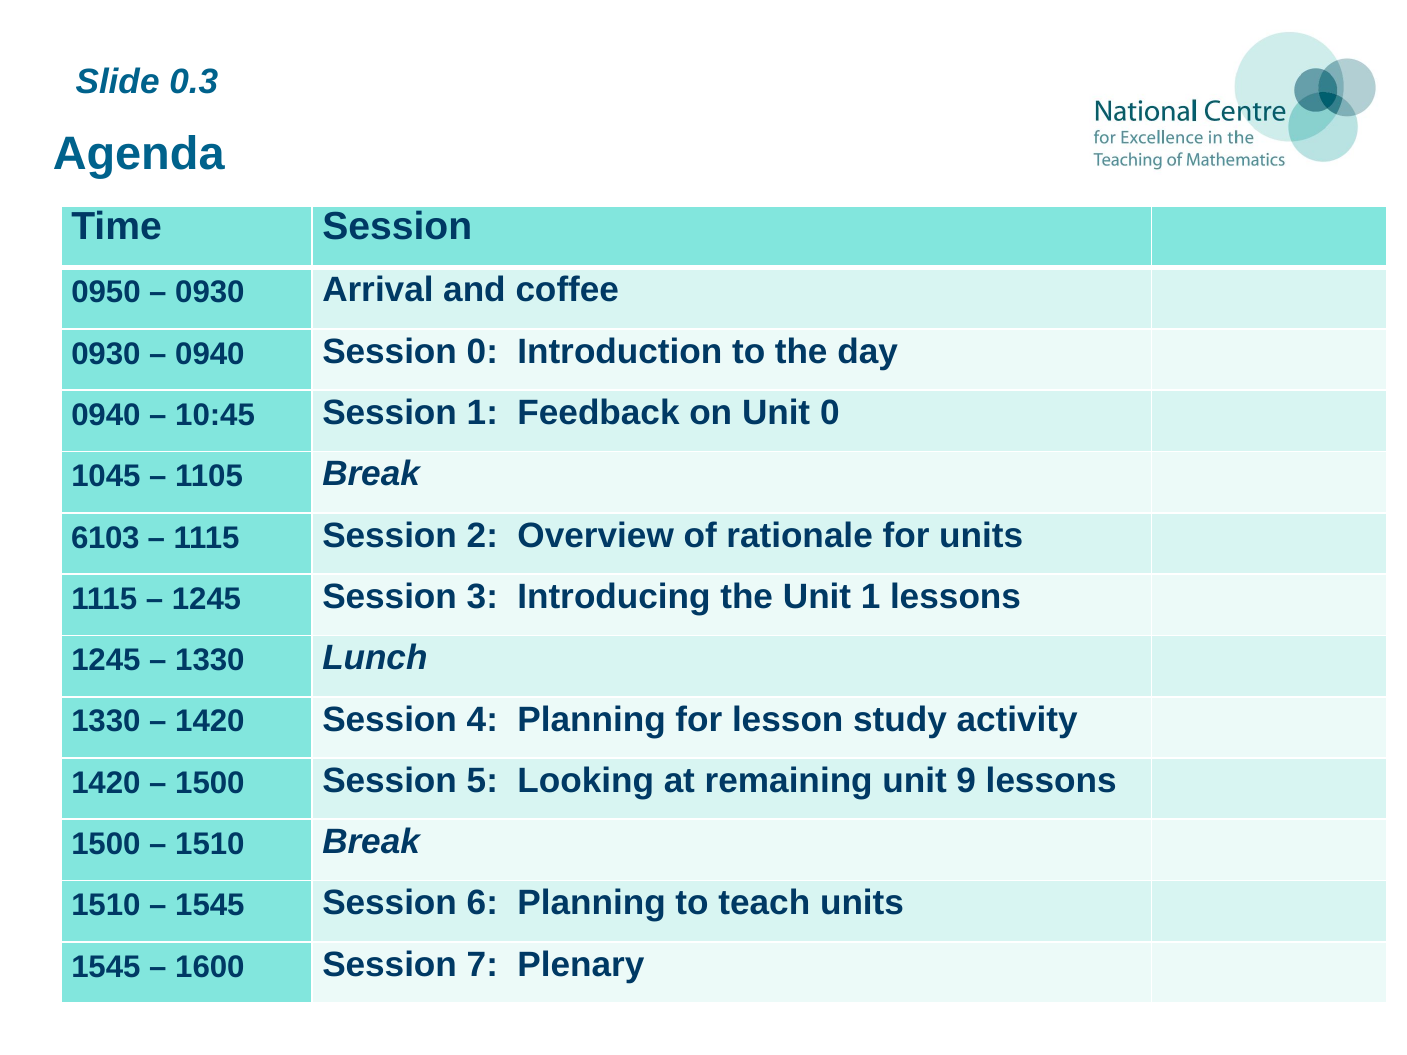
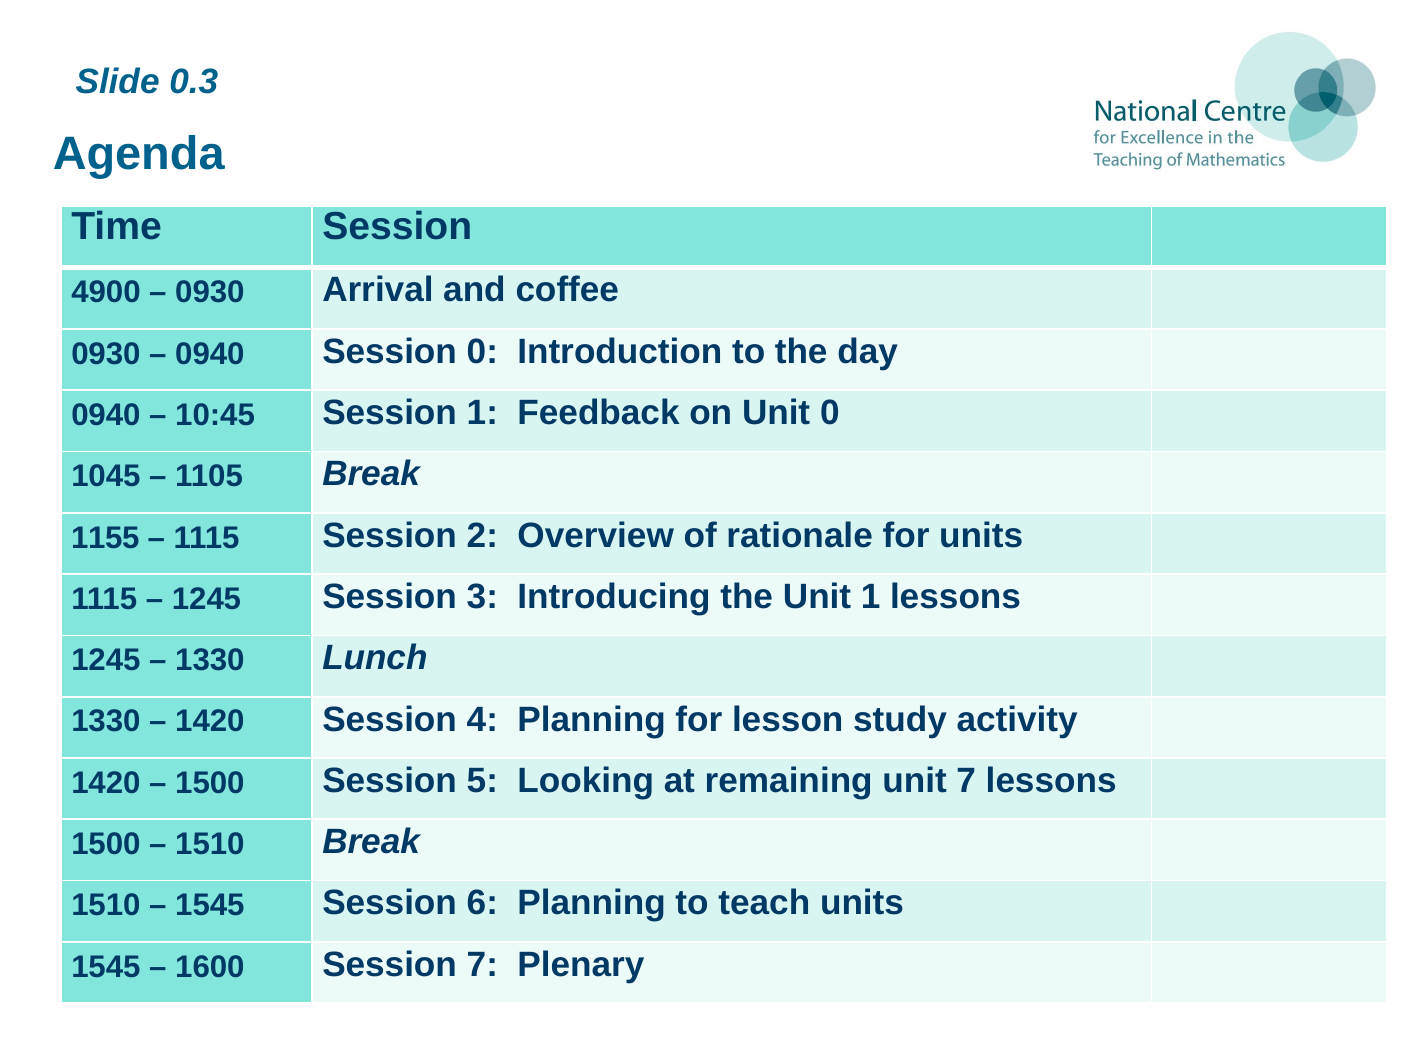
0950: 0950 -> 4900 (106, 293)
6103: 6103 -> 1155 (105, 538)
unit 9: 9 -> 7 (966, 781)
